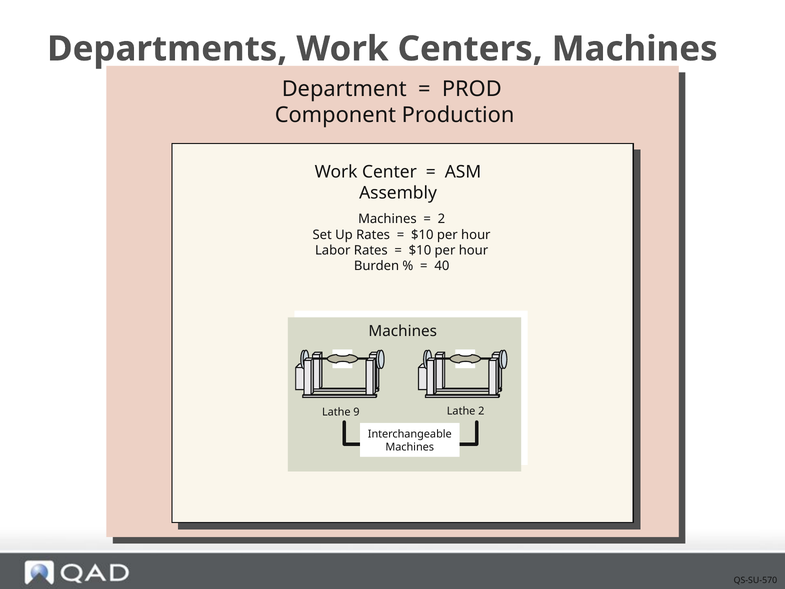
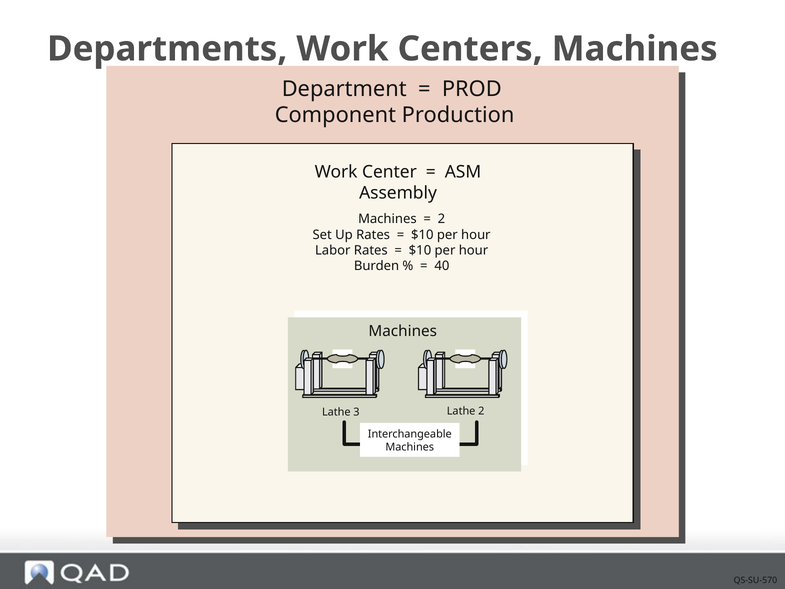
9: 9 -> 3 (356, 412)
